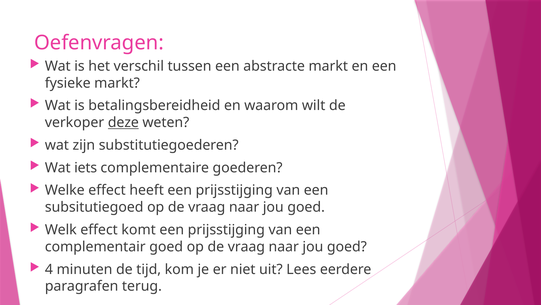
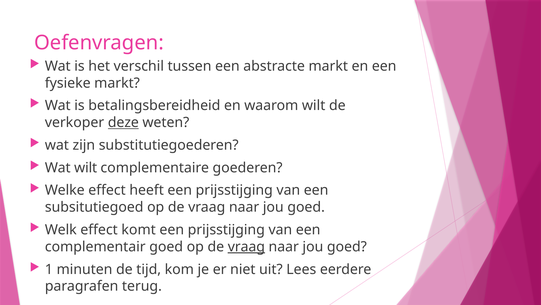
Wat iets: iets -> wilt (86, 167)
vraag underline: none -> present (246, 246)
4: 4 -> 1 (49, 269)
